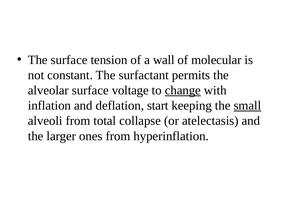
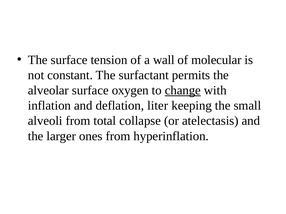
voltage: voltage -> oxygen (130, 91)
start: start -> liter (158, 106)
small underline: present -> none (247, 106)
